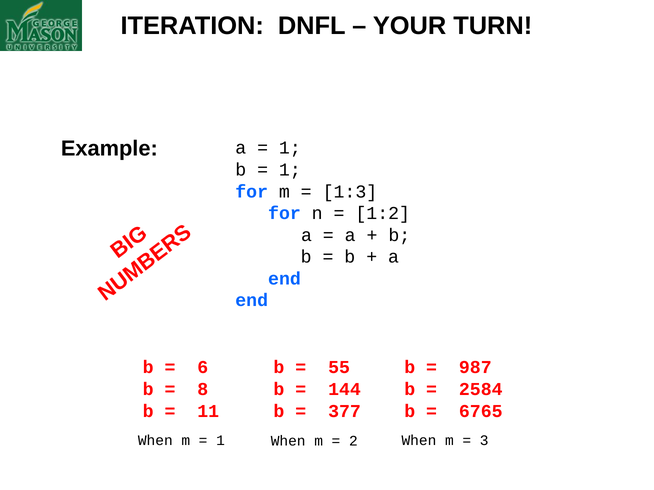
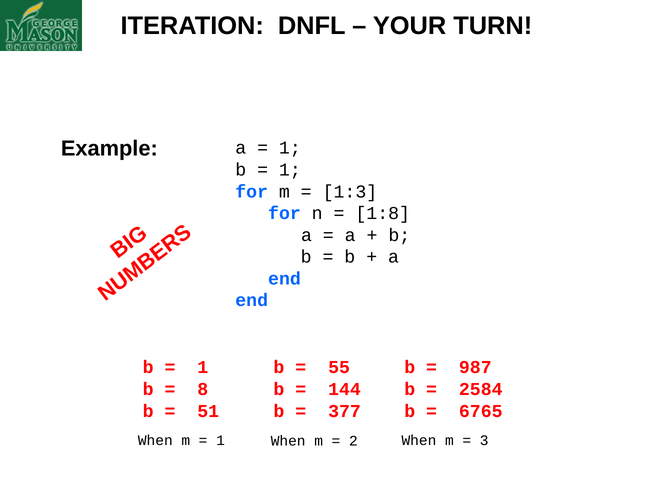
1:2: 1:2 -> 1:8 (383, 214)
6: 6 -> 1 (203, 368)
11: 11 -> 51 (208, 411)
